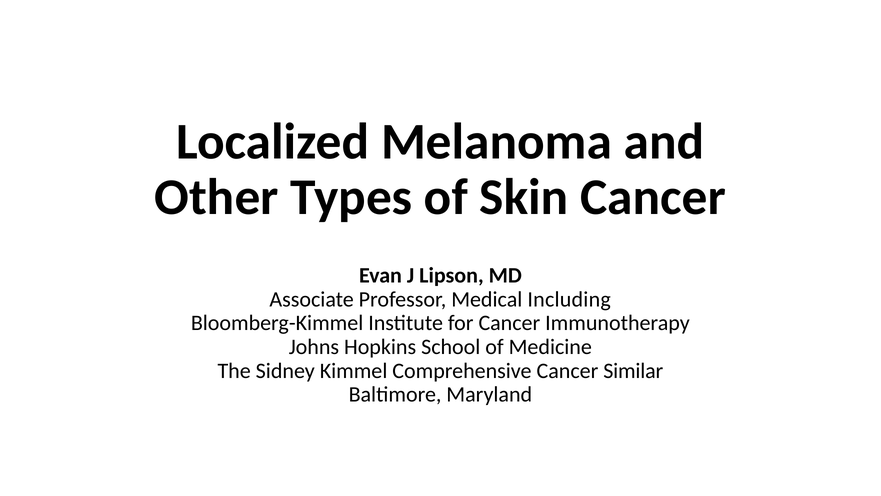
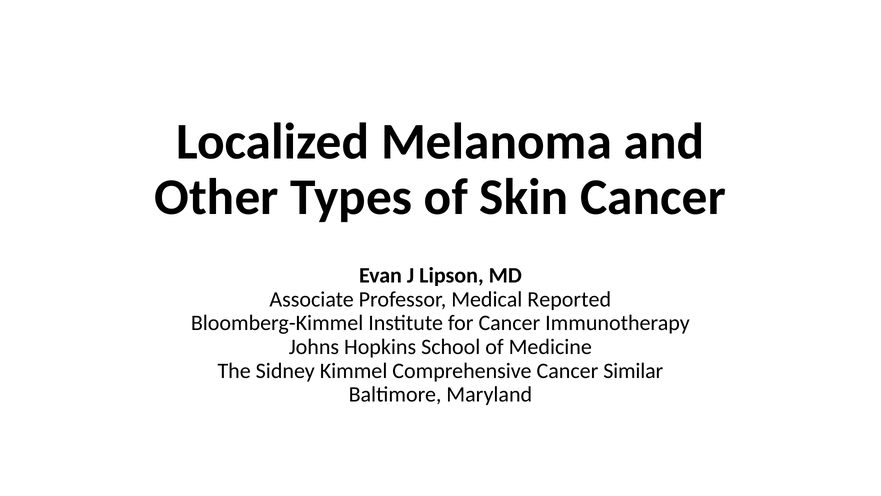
Including: Including -> Reported (569, 299)
